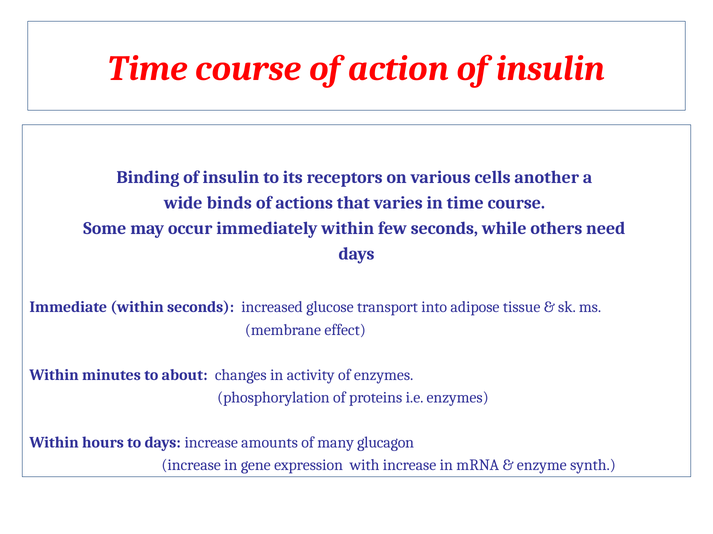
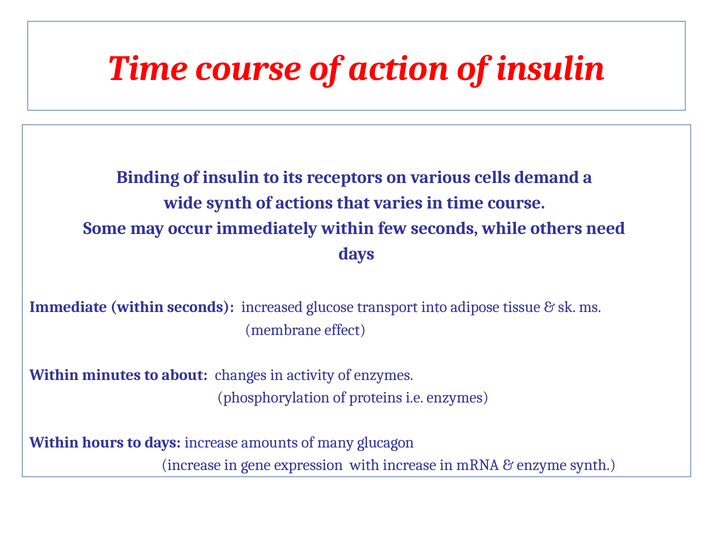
another: another -> demand (547, 178)
wide binds: binds -> synth (229, 203)
